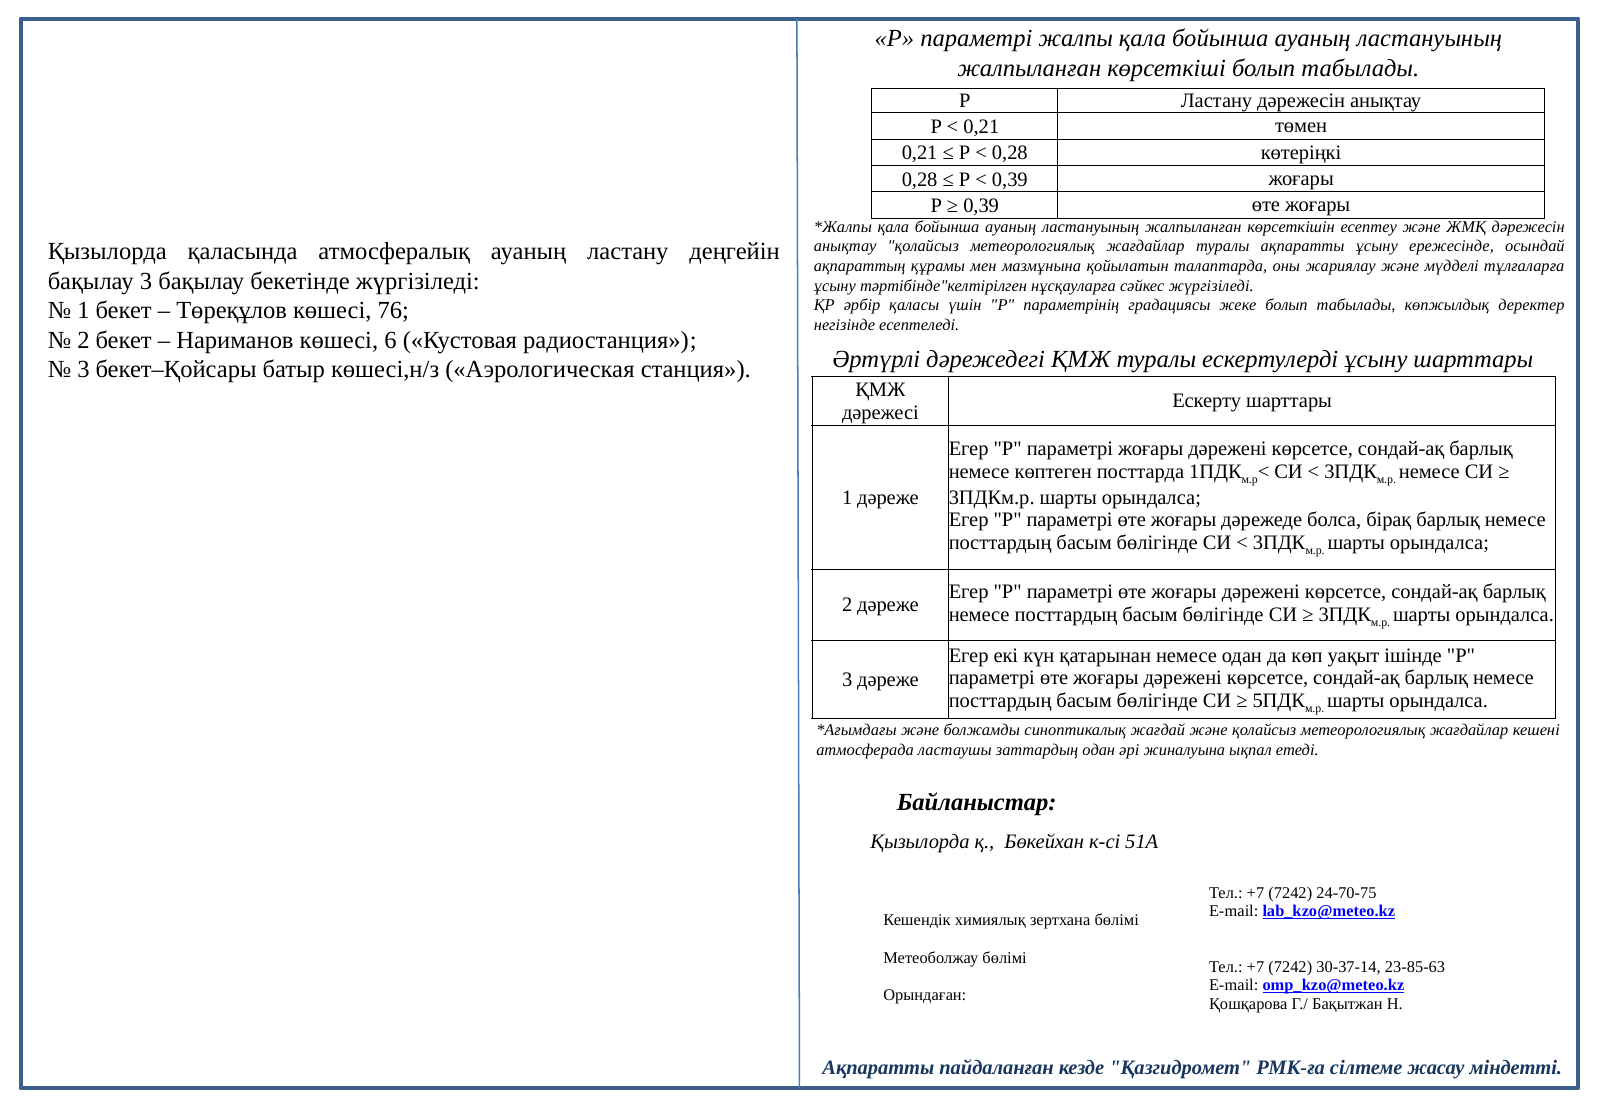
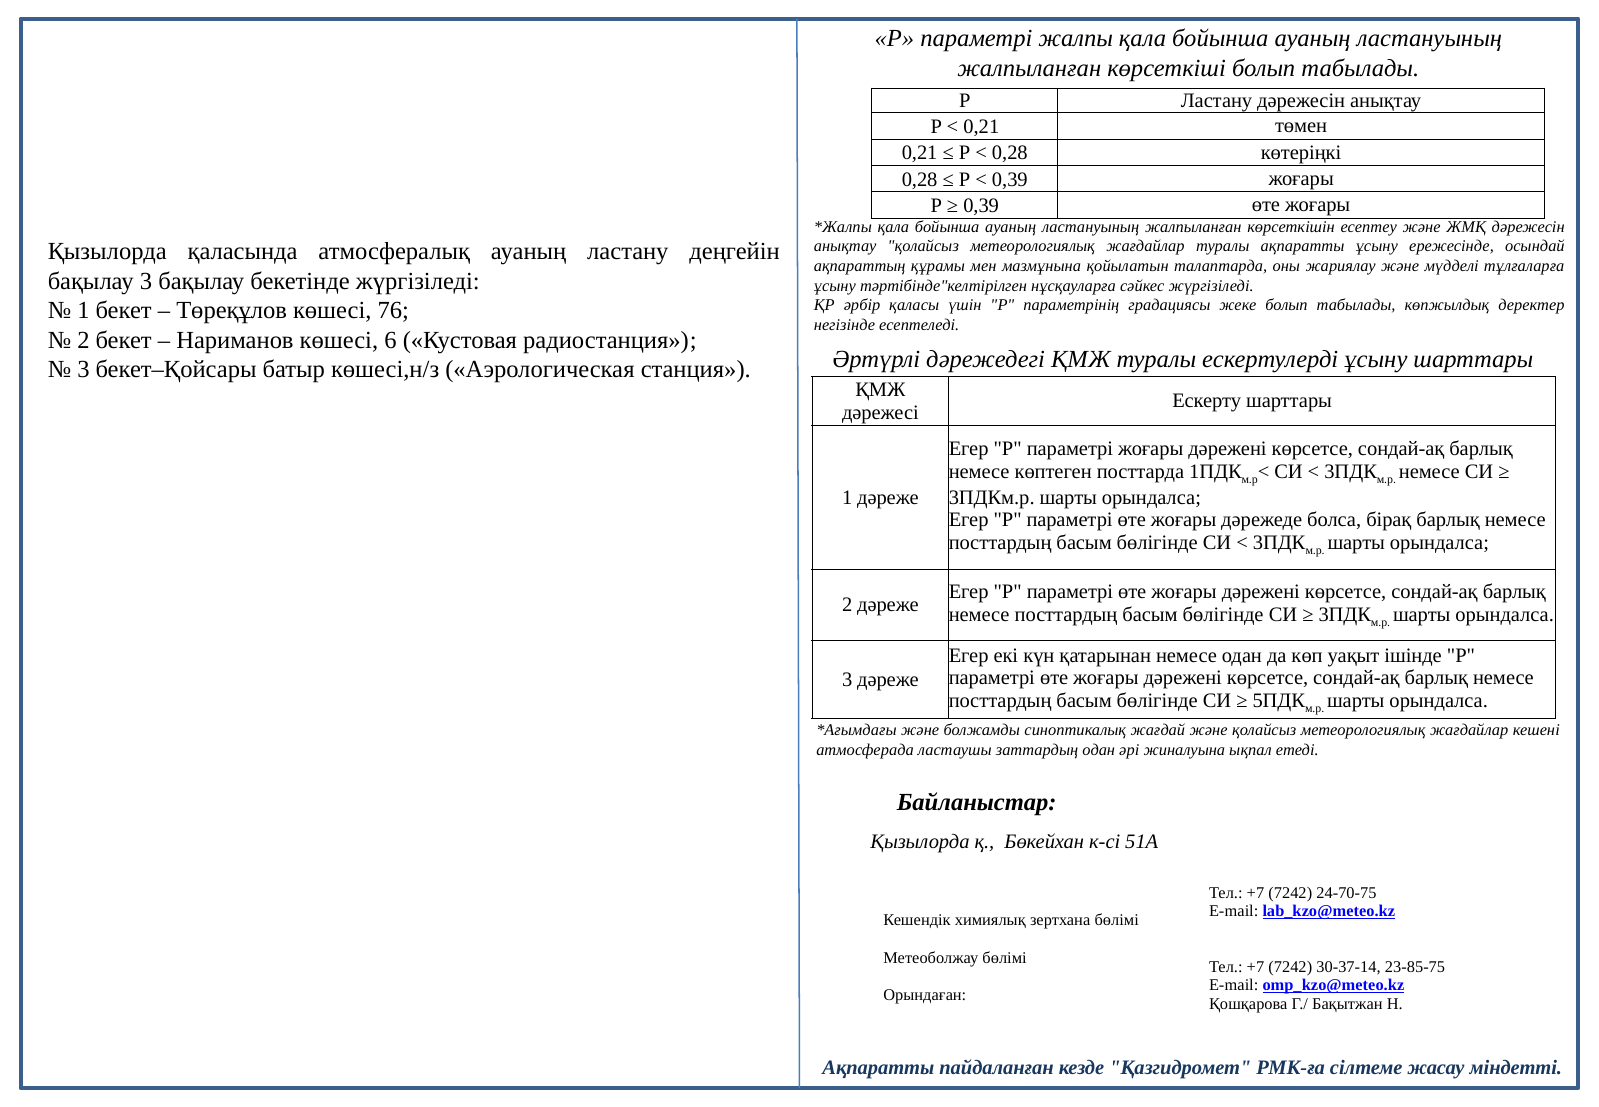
23-85-63: 23-85-63 -> 23-85-75 (1415, 967)
